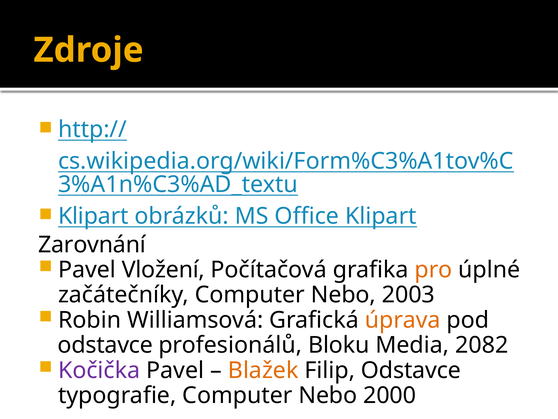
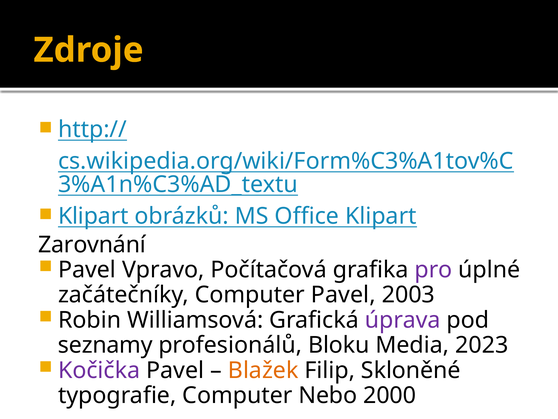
Vložení: Vložení -> Vpravo (163, 270)
pro colour: orange -> purple (433, 270)
začátečníky Computer Nebo: Nebo -> Pavel (343, 295)
úprava colour: orange -> purple (403, 320)
odstavce: odstavce -> seznamy (105, 345)
2082: 2082 -> 2023 (482, 345)
Filip Odstavce: Odstavce -> Skloněné (411, 370)
